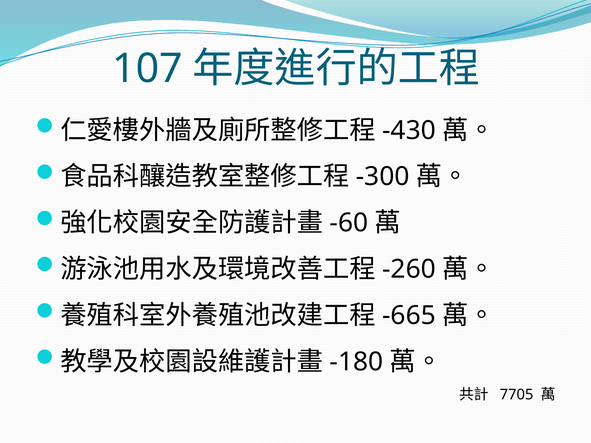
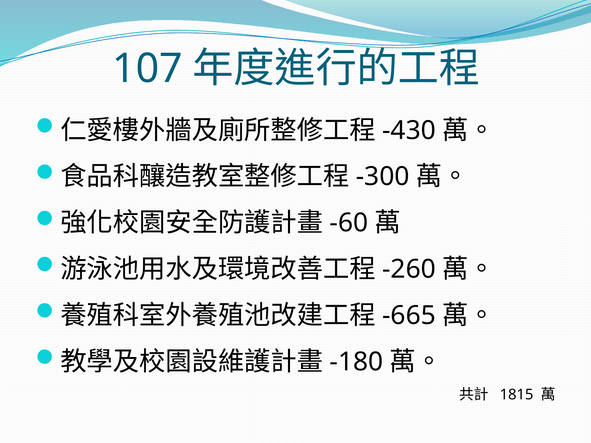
7705: 7705 -> 1815 (517, 395)
